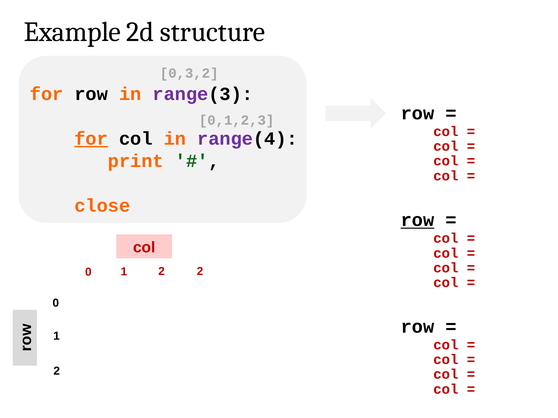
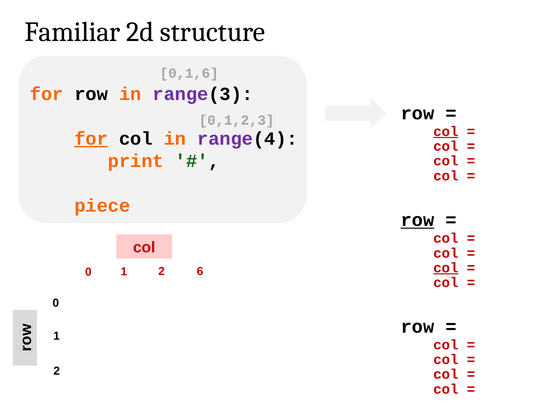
Example: Example -> Familiar (72, 32)
0,3,2: 0,3,2 -> 0,1,6 (189, 73)
col underline: none -> present (446, 132)
close: close -> piece (102, 206)
col underline: none -> present (446, 268)
2 2: 2 -> 6 (200, 272)
